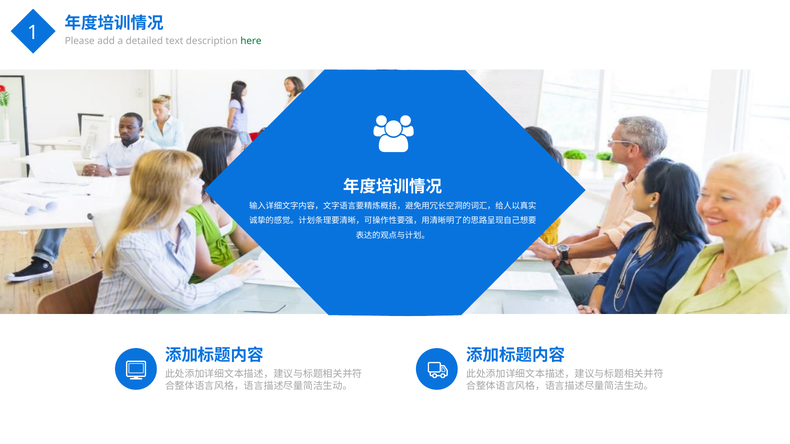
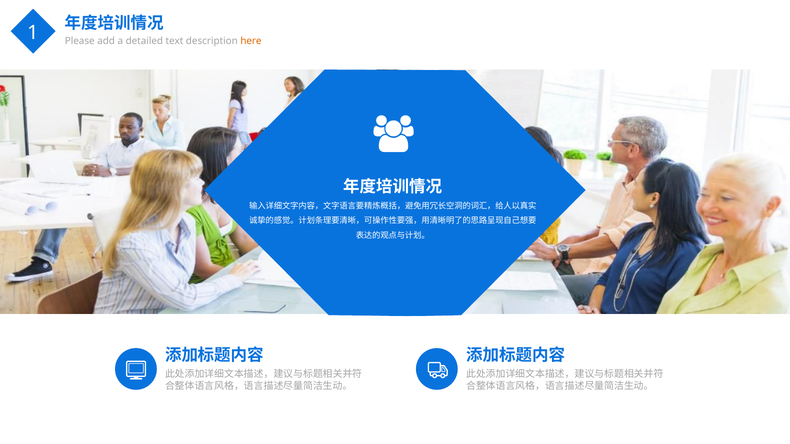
here colour: green -> orange (251, 41)
